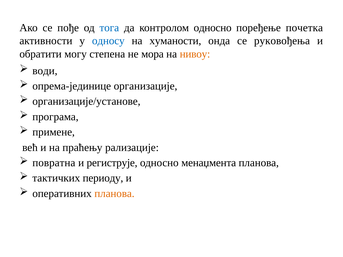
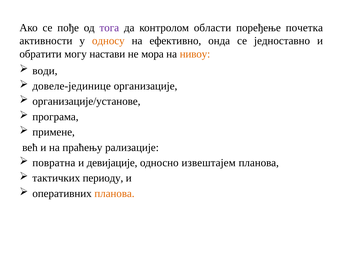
тога colour: blue -> purple (109, 28)
контролом односно: односно -> области (213, 28)
односу colour: blue -> orange (108, 41)
хуманости: хуманости -> ефективно (175, 41)
руковођења: руковођења -> једноставно (282, 41)
степена: степена -> настави (107, 54)
опрема-јединице: опрема-јединице -> довеле-јединице (72, 86)
региструје: региструје -> девијације (112, 163)
менаџмента: менаџмента -> извештајем (209, 163)
